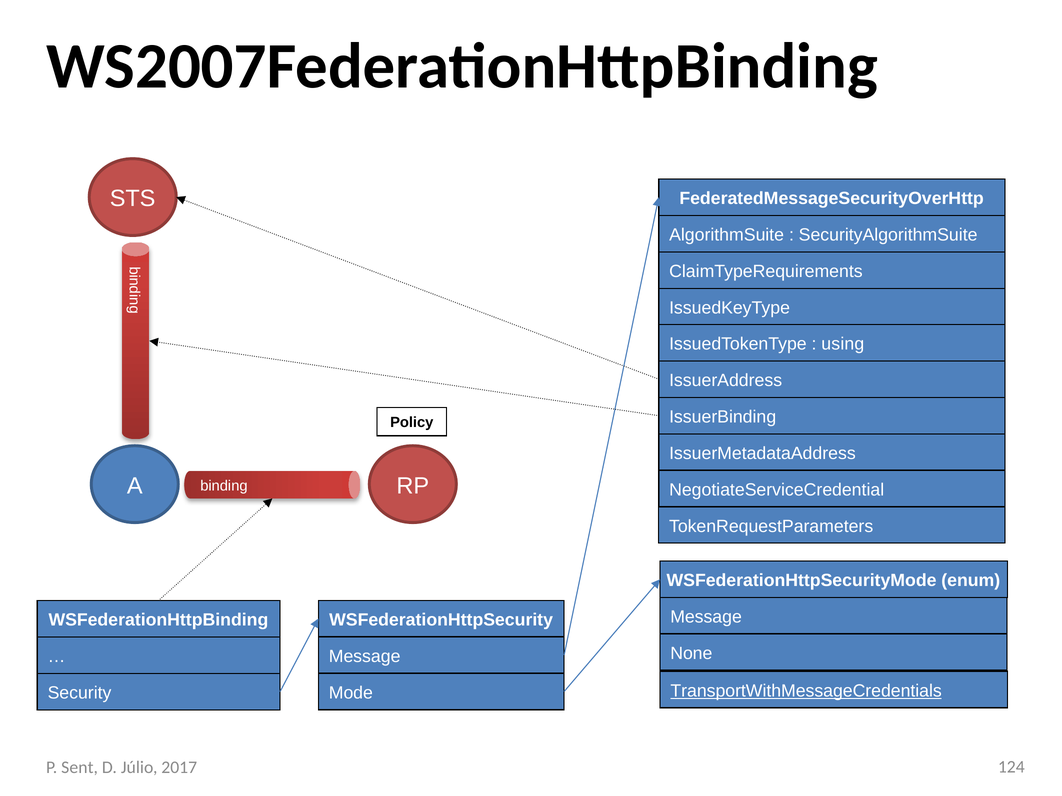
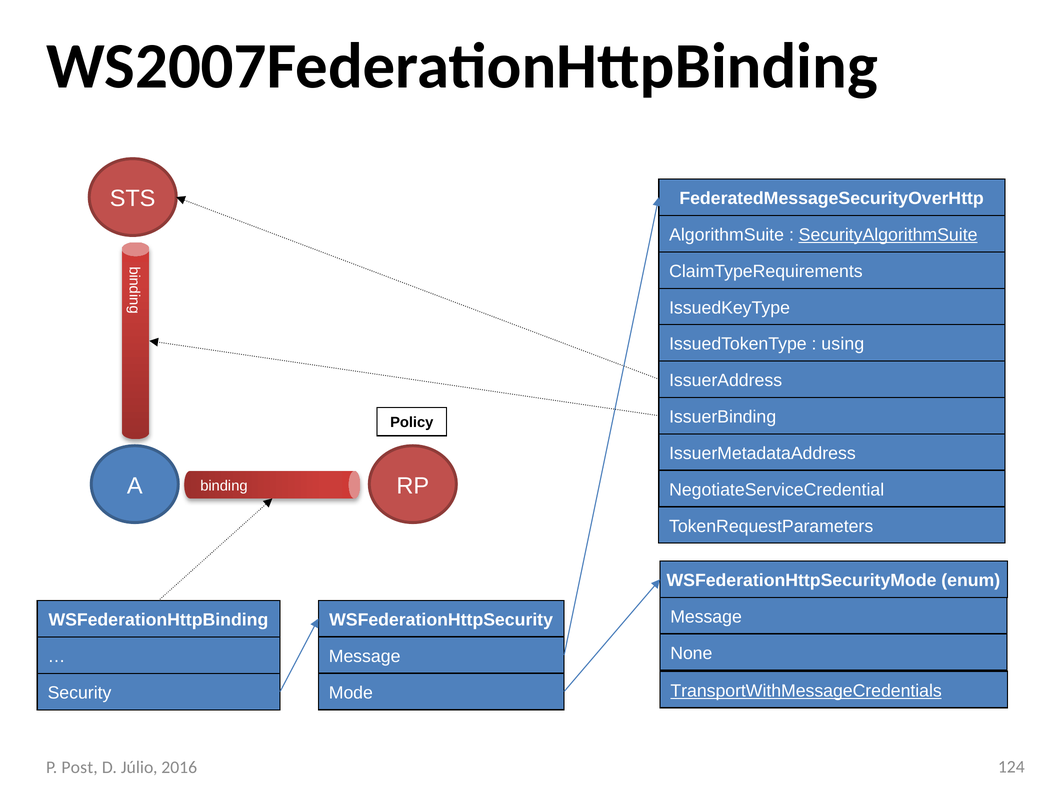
SecurityAlgorithmSuite underline: none -> present (888, 235)
Sent: Sent -> Post (80, 768)
2017: 2017 -> 2016 (179, 768)
